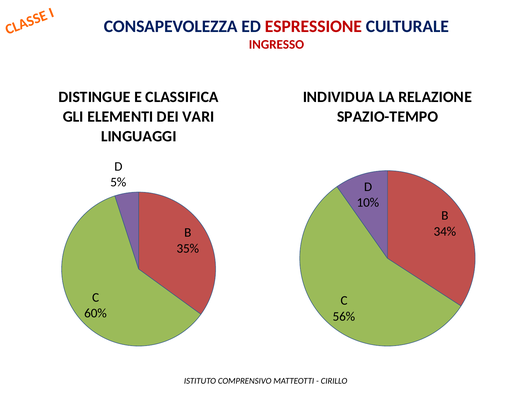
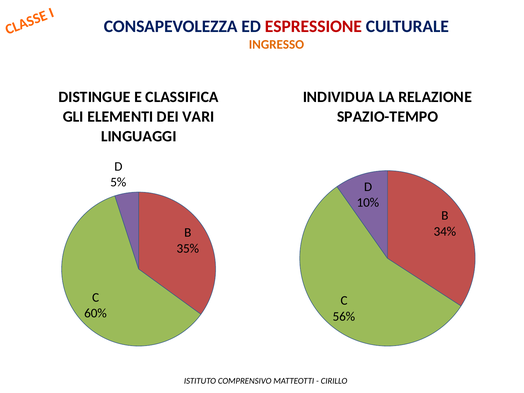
INGRESSO colour: red -> orange (276, 44)
